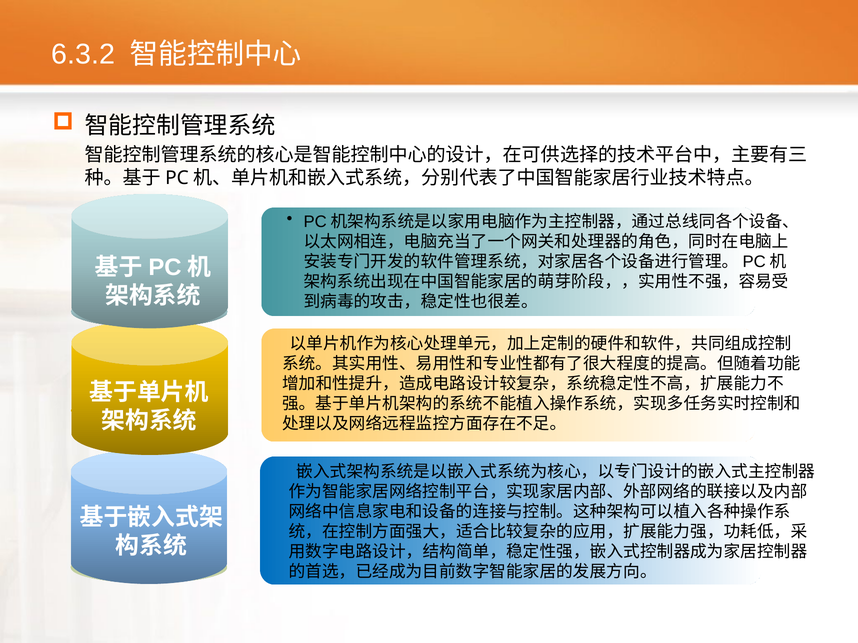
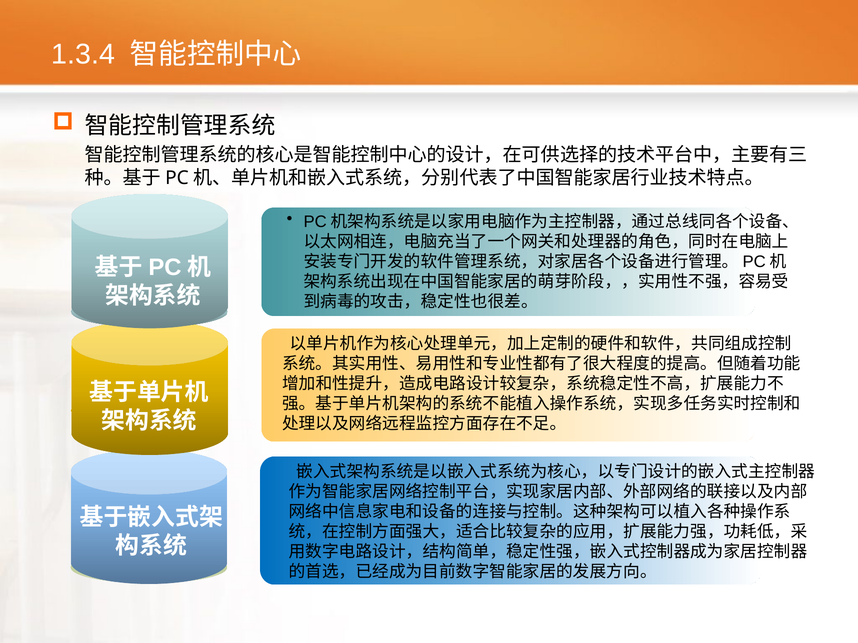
6.3.2: 6.3.2 -> 1.3.4 (83, 54)
